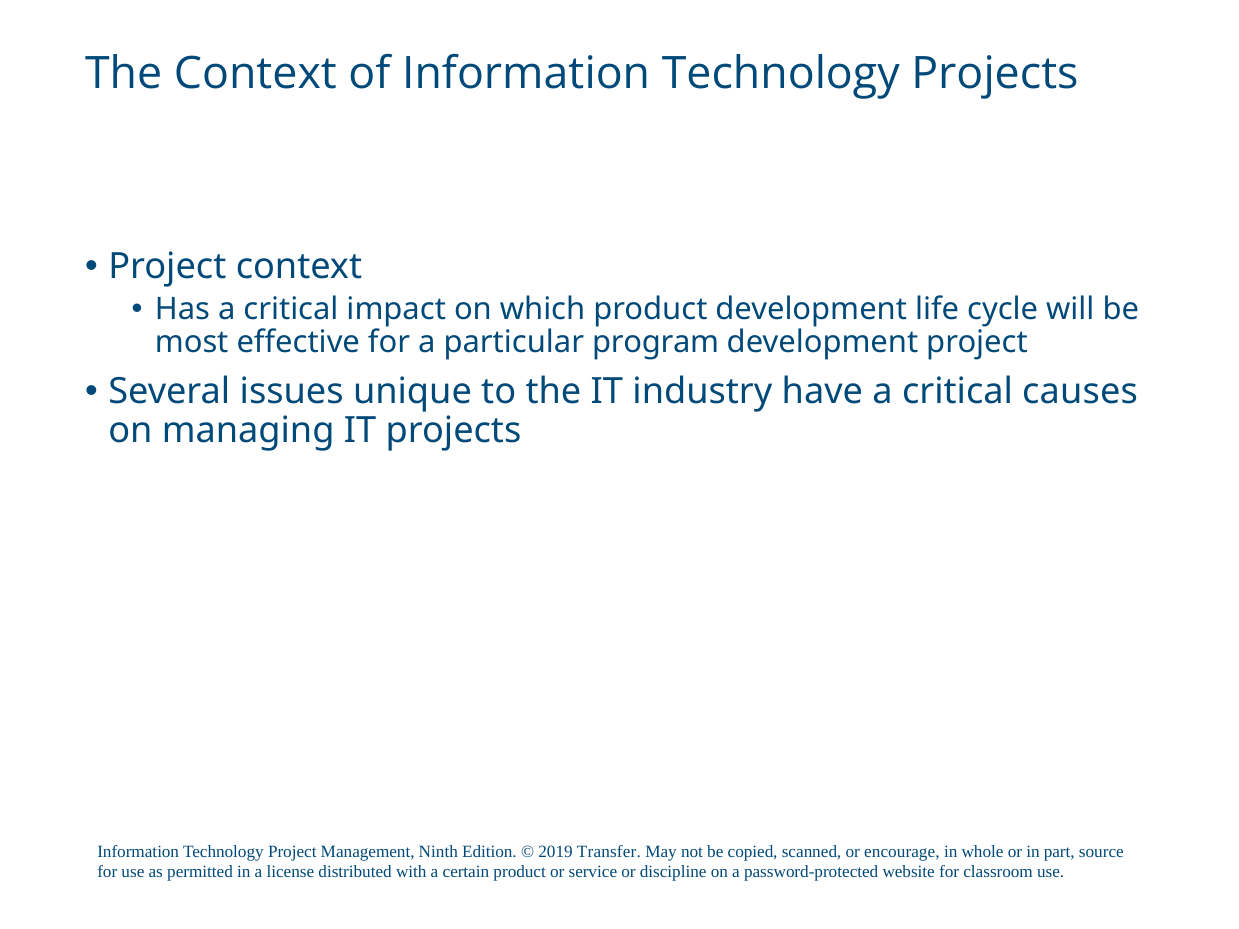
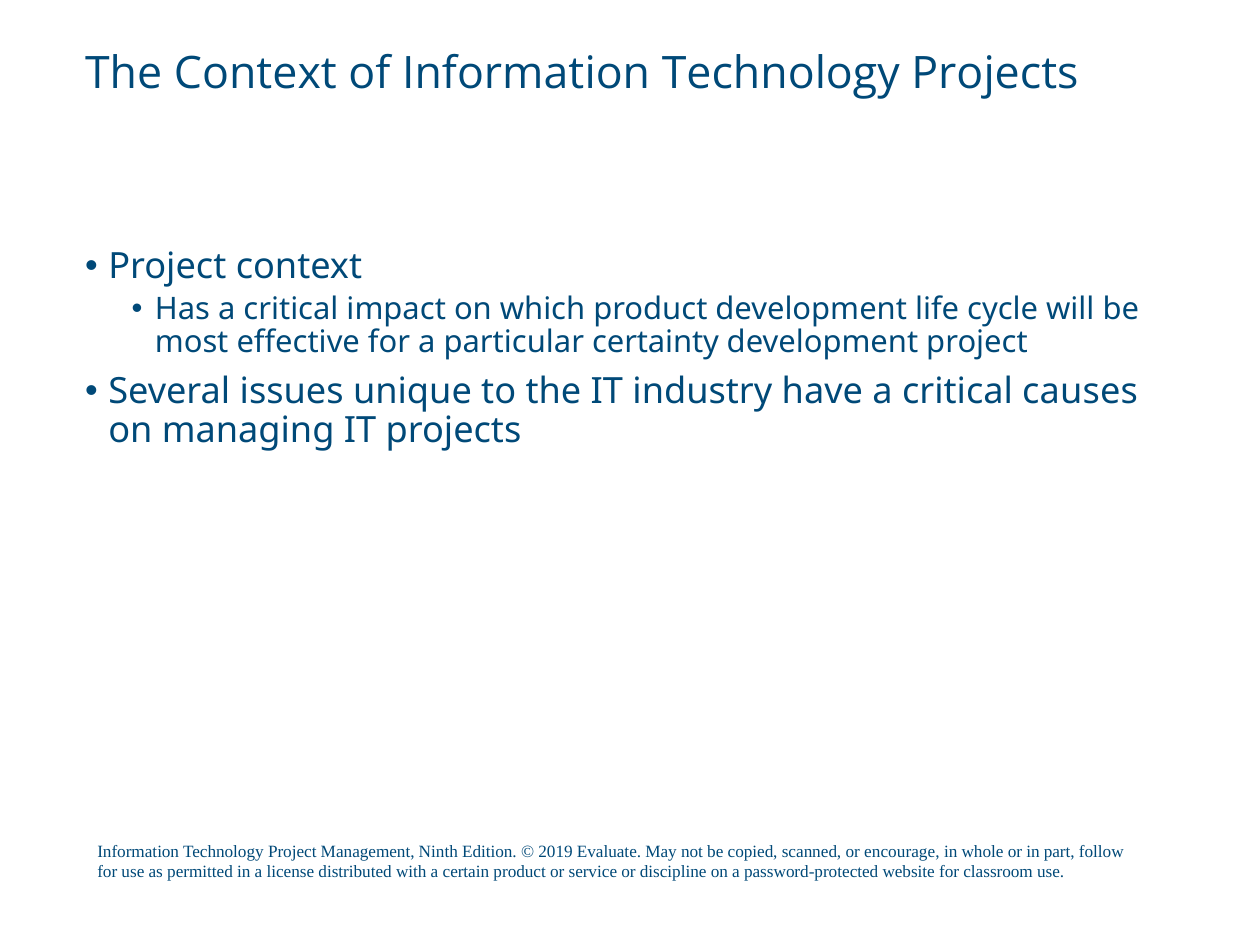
program: program -> certainty (656, 343)
Transfer: Transfer -> Evaluate (609, 852)
source: source -> follow (1101, 852)
